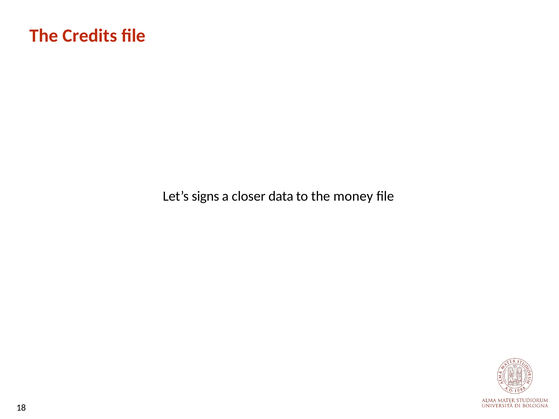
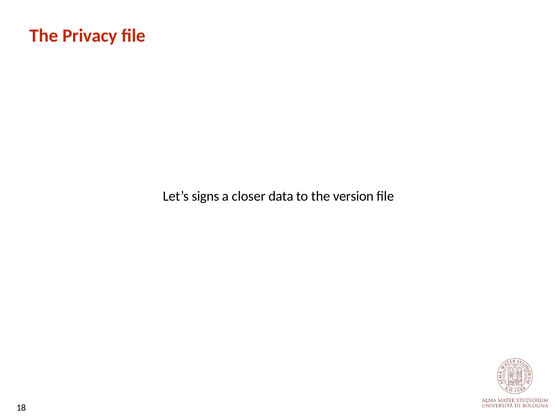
Credits: Credits -> Privacy (90, 36)
money: money -> version (353, 196)
